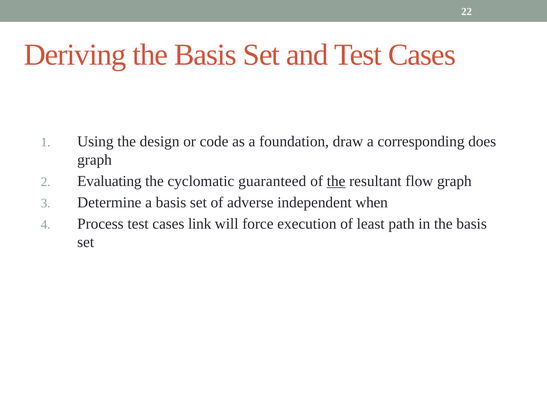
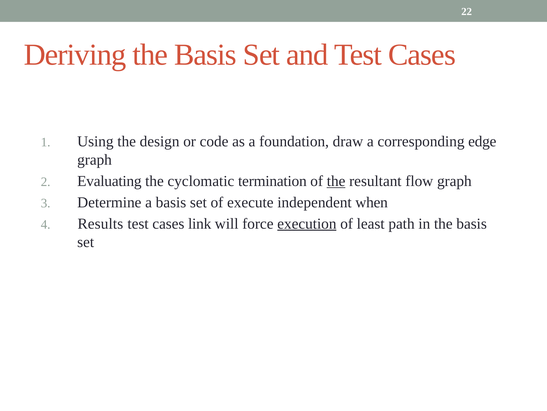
does: does -> edge (482, 141)
guaranteed: guaranteed -> termination (272, 181)
adverse: adverse -> execute (250, 202)
Process: Process -> Results (100, 223)
execution underline: none -> present (307, 223)
